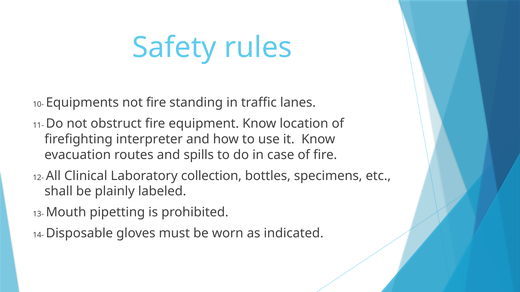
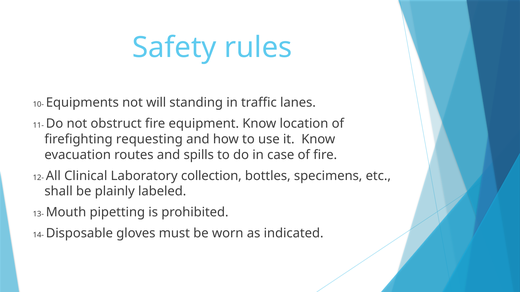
not fire: fire -> will (156, 103)
interpreter: interpreter -> requesting (149, 139)
